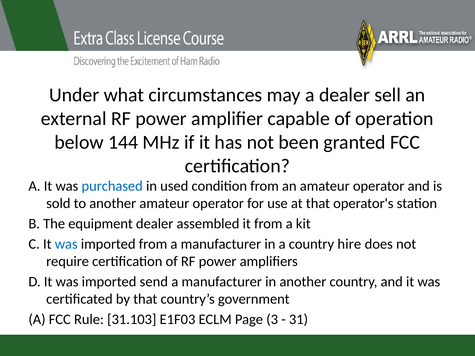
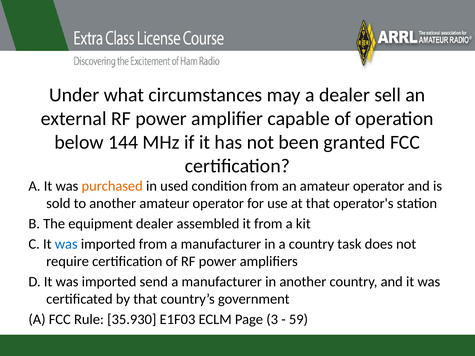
purchased colour: blue -> orange (112, 186)
hire: hire -> task (349, 244)
31.103: 31.103 -> 35.930 (132, 320)
31: 31 -> 59 (298, 320)
